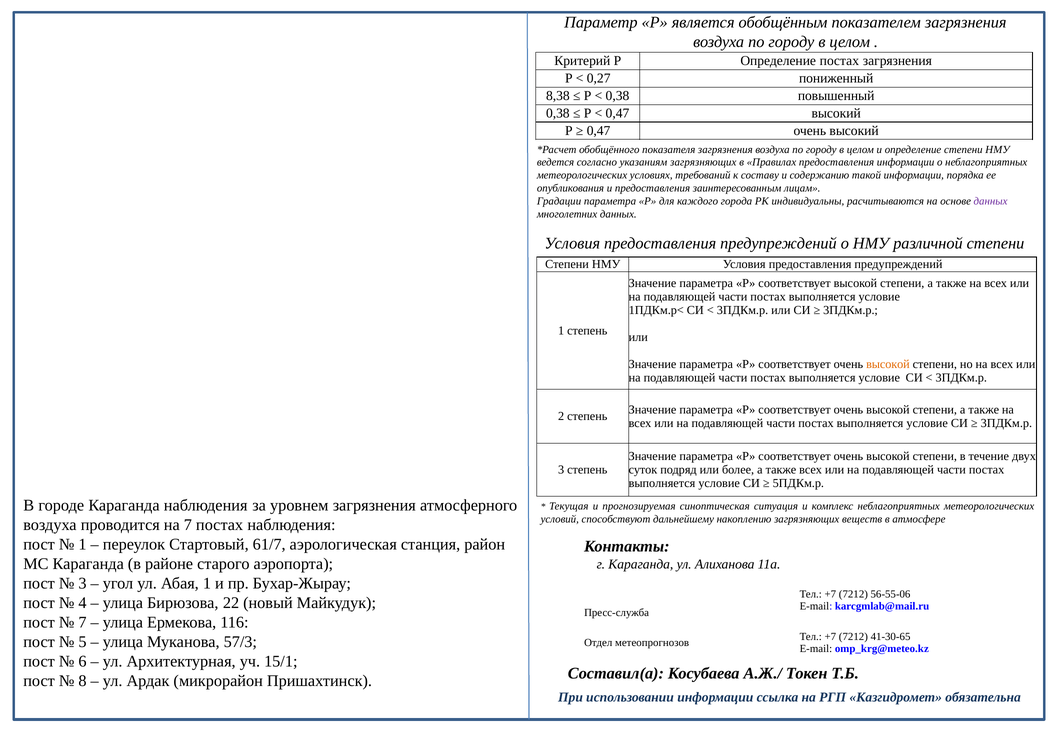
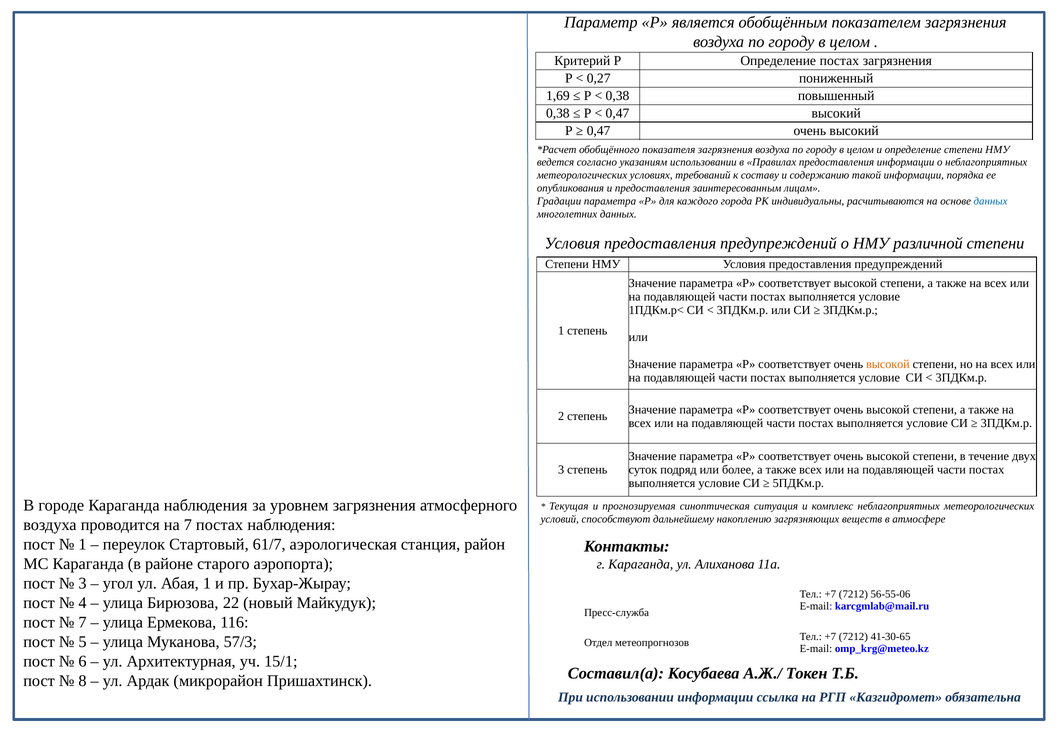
8,38: 8,38 -> 1,69 (558, 96)
указаниям загрязняющих: загрязняющих -> использовании (703, 163)
данных colour: purple -> blue (991, 202)
